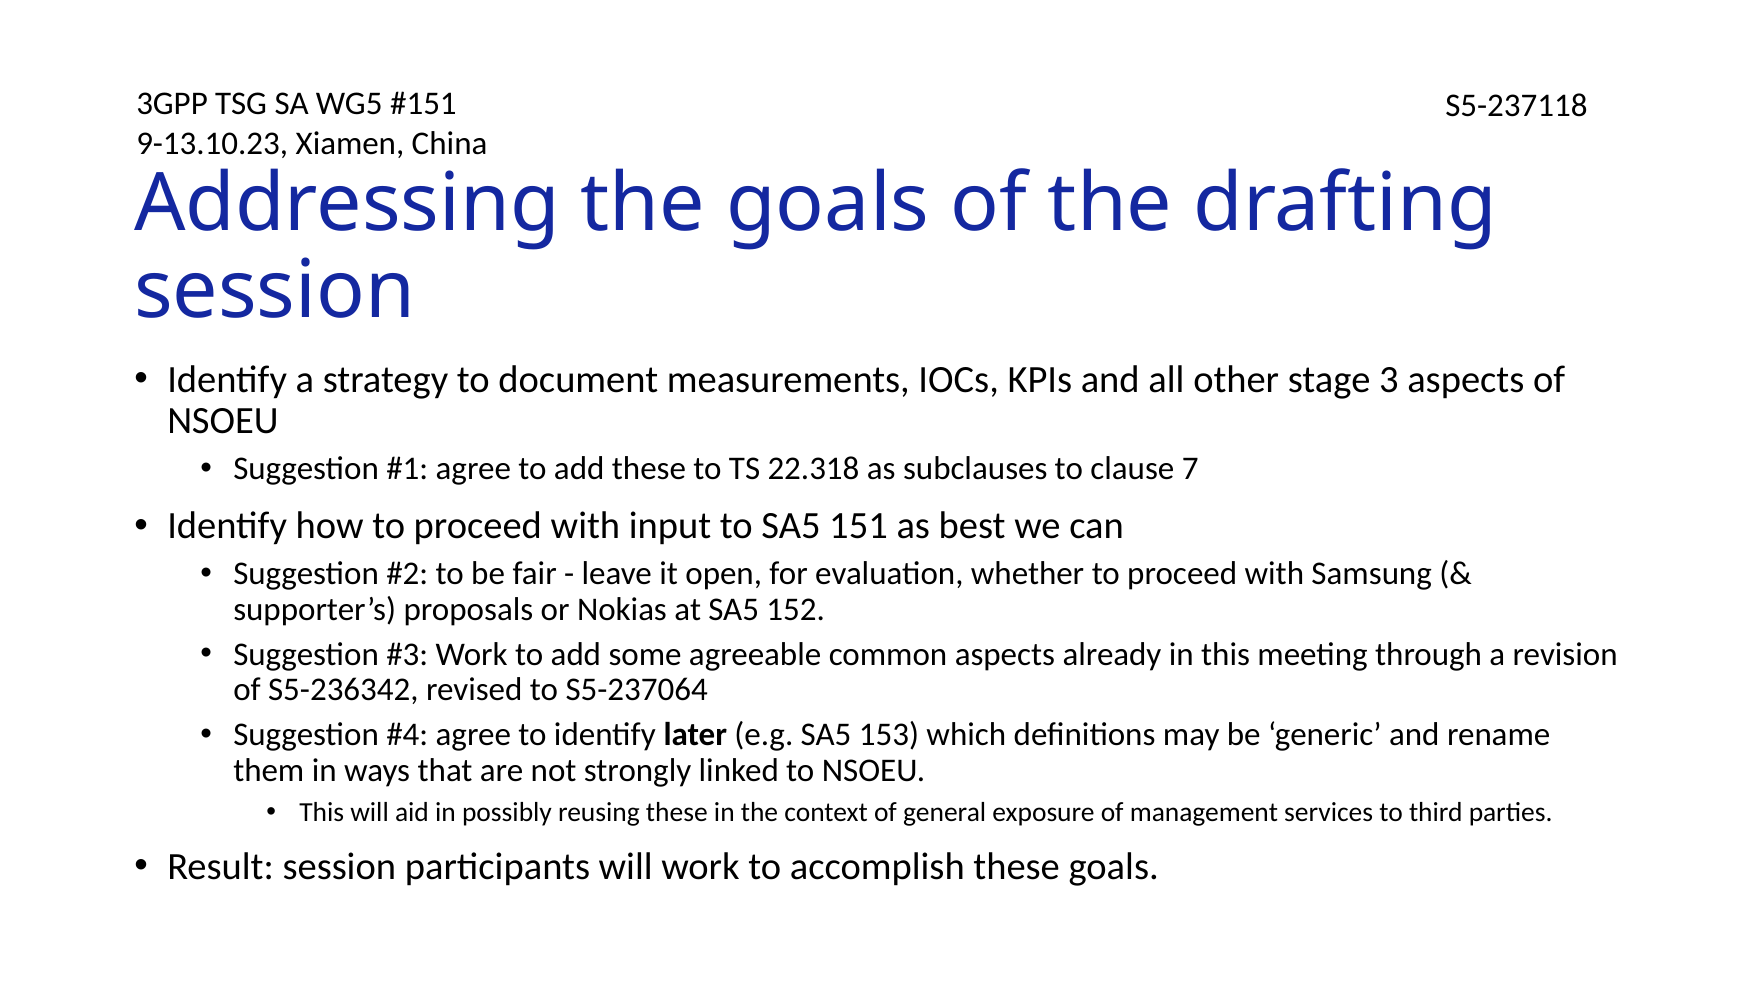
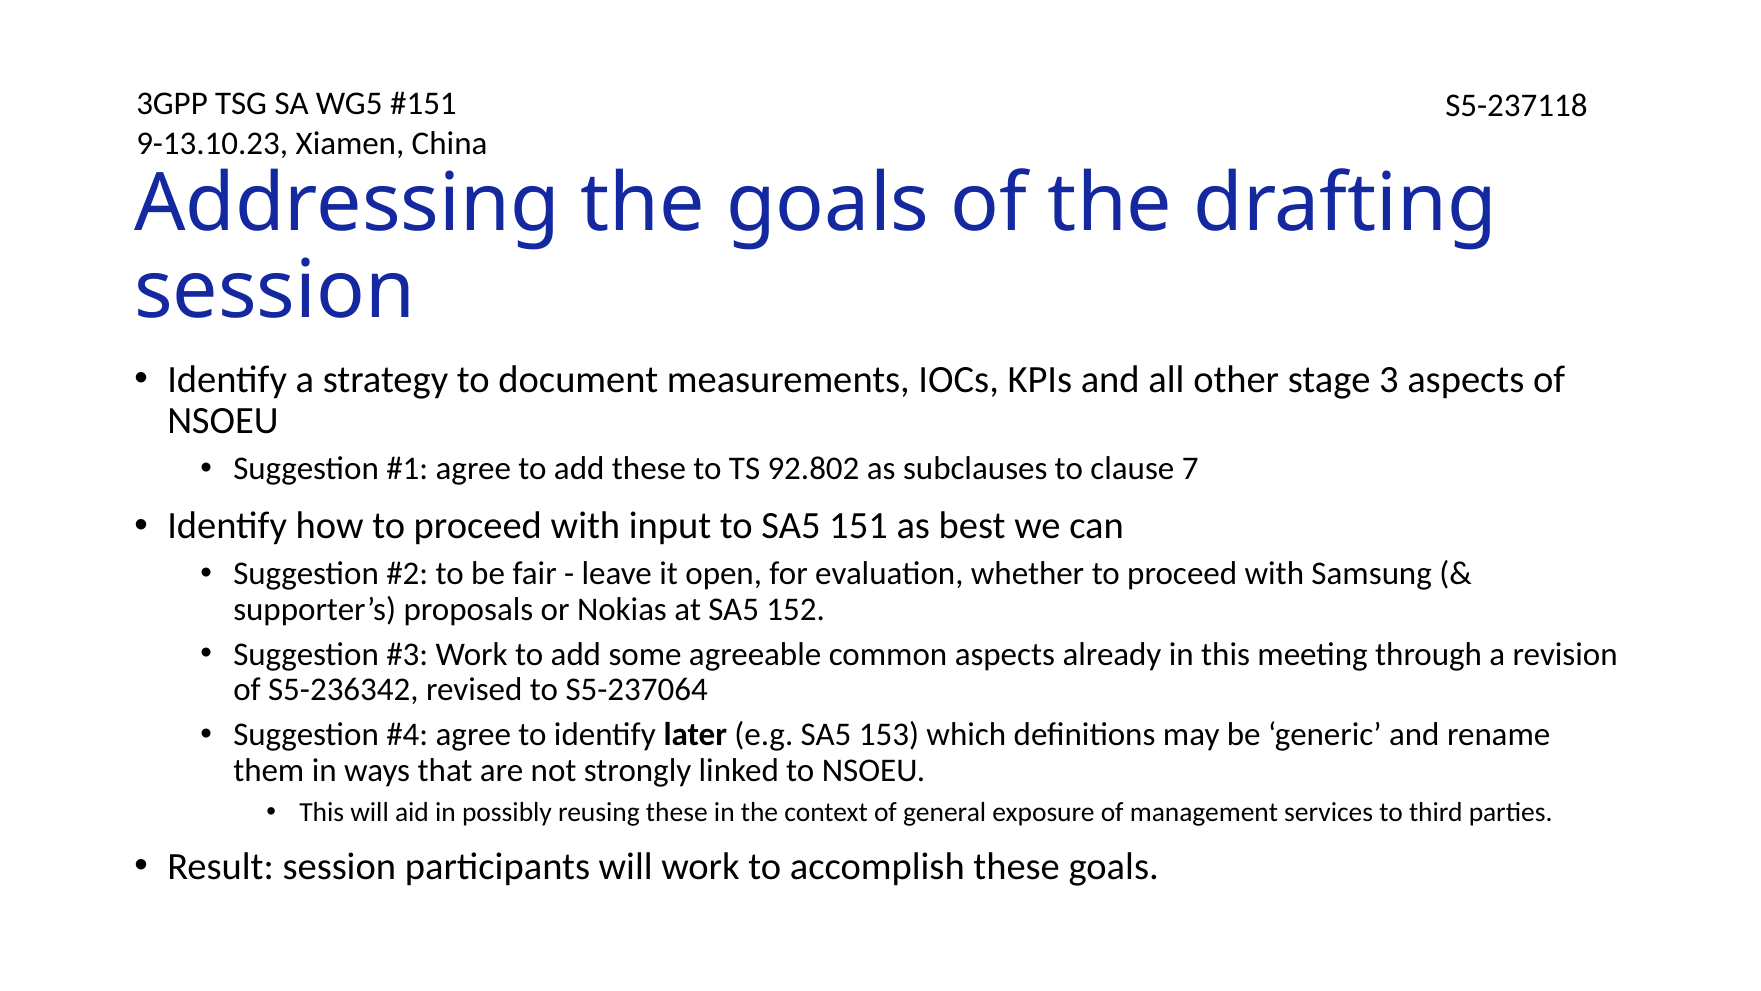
22.318: 22.318 -> 92.802 (813, 469)
